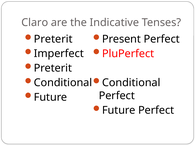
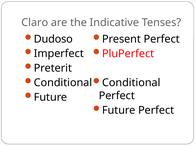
Preterit: Preterit -> Dudoso (53, 39)
